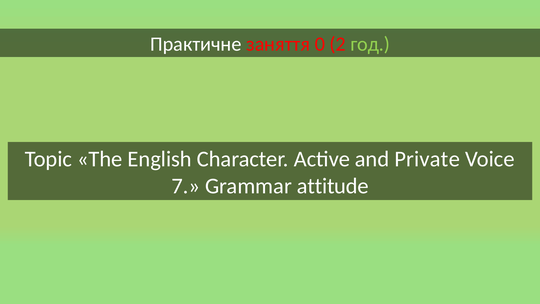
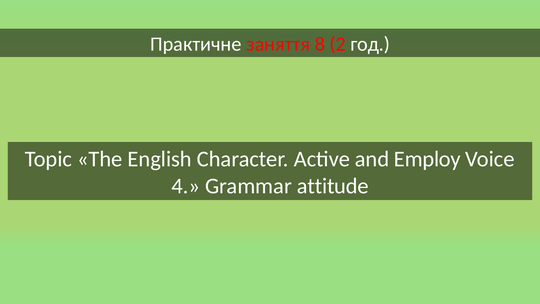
0: 0 -> 8 (320, 44)
год colour: light green -> white (370, 44)
Private: Private -> Employ (427, 159)
7: 7 -> 4 (186, 186)
